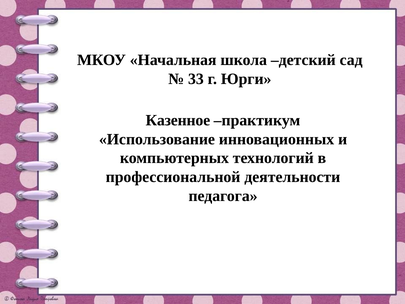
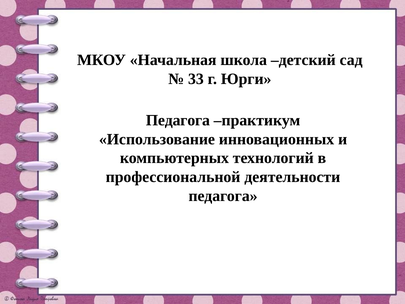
Казенное: Казенное -> Педагога (178, 120)
